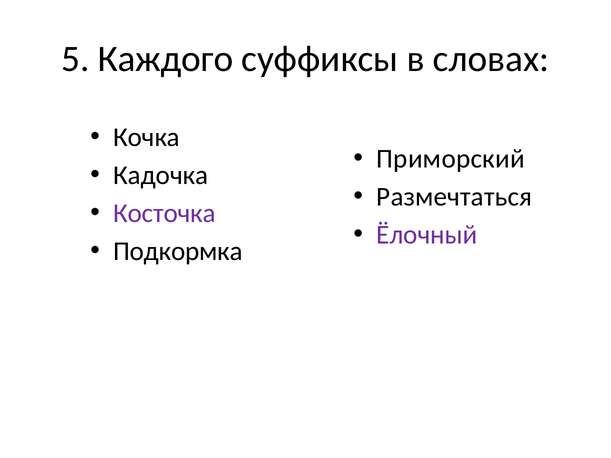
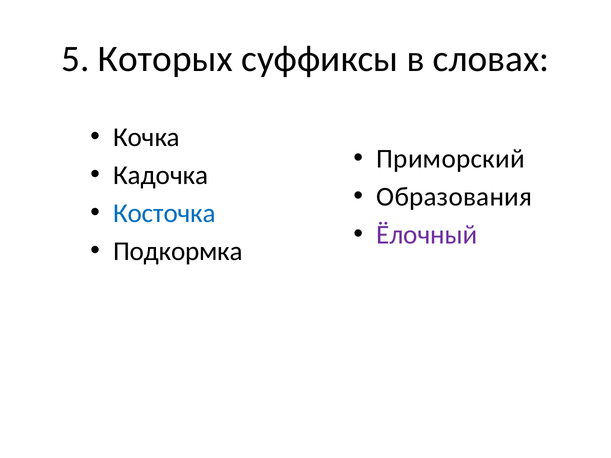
Каждого: Каждого -> Которых (165, 59)
Размечтаться: Размечтаться -> Образования (454, 197)
Косточка colour: purple -> blue (165, 213)
